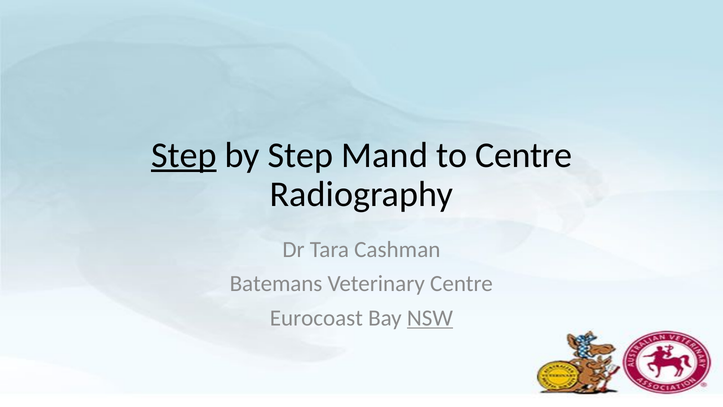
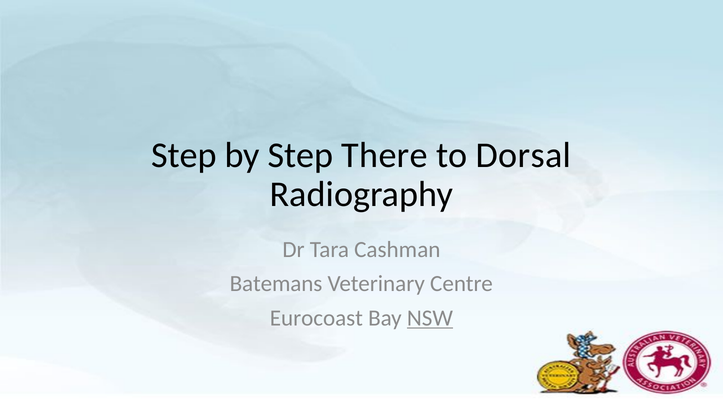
Step underline: present -> none (184, 155)
Mand: Mand -> There (385, 155)
to Centre: Centre -> Dorsal (523, 155)
